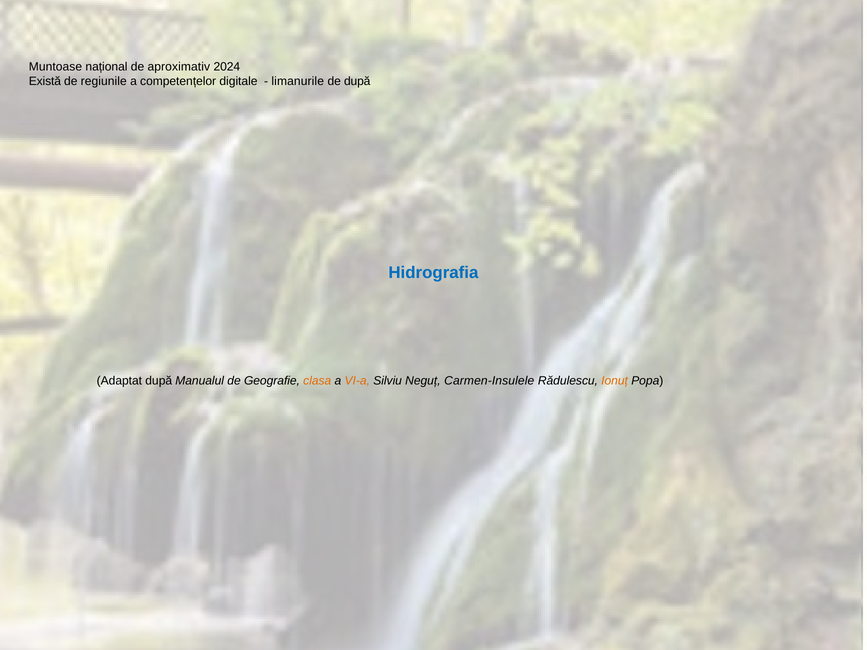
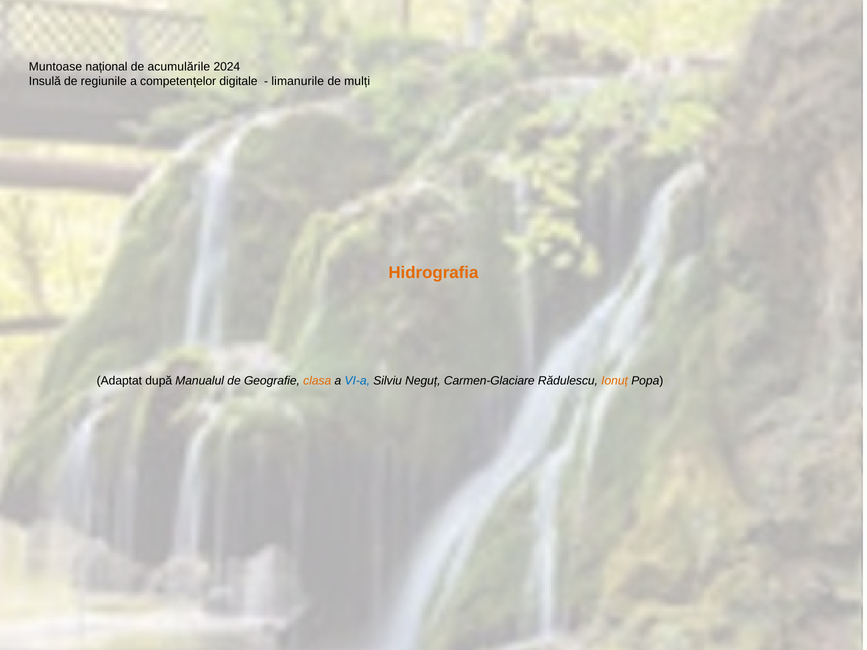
aproximativ: aproximativ -> acumulările (179, 67)
Există: Există -> Insulă (45, 81)
de după: după -> mulți (357, 81)
Hidrografia colour: blue -> orange (433, 273)
VI-a colour: orange -> blue (357, 381)
Carmen-Insulele: Carmen-Insulele -> Carmen-Glaciare (489, 381)
